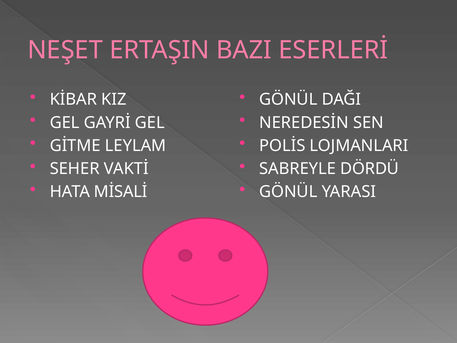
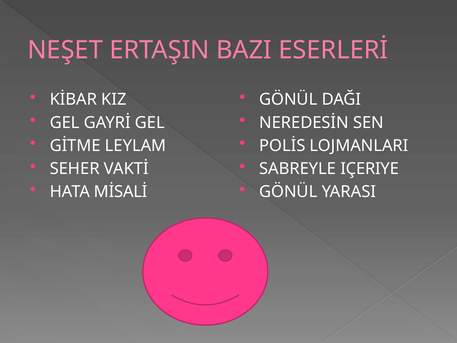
DÖRDÜ: DÖRDÜ -> IÇERIYE (370, 169)
